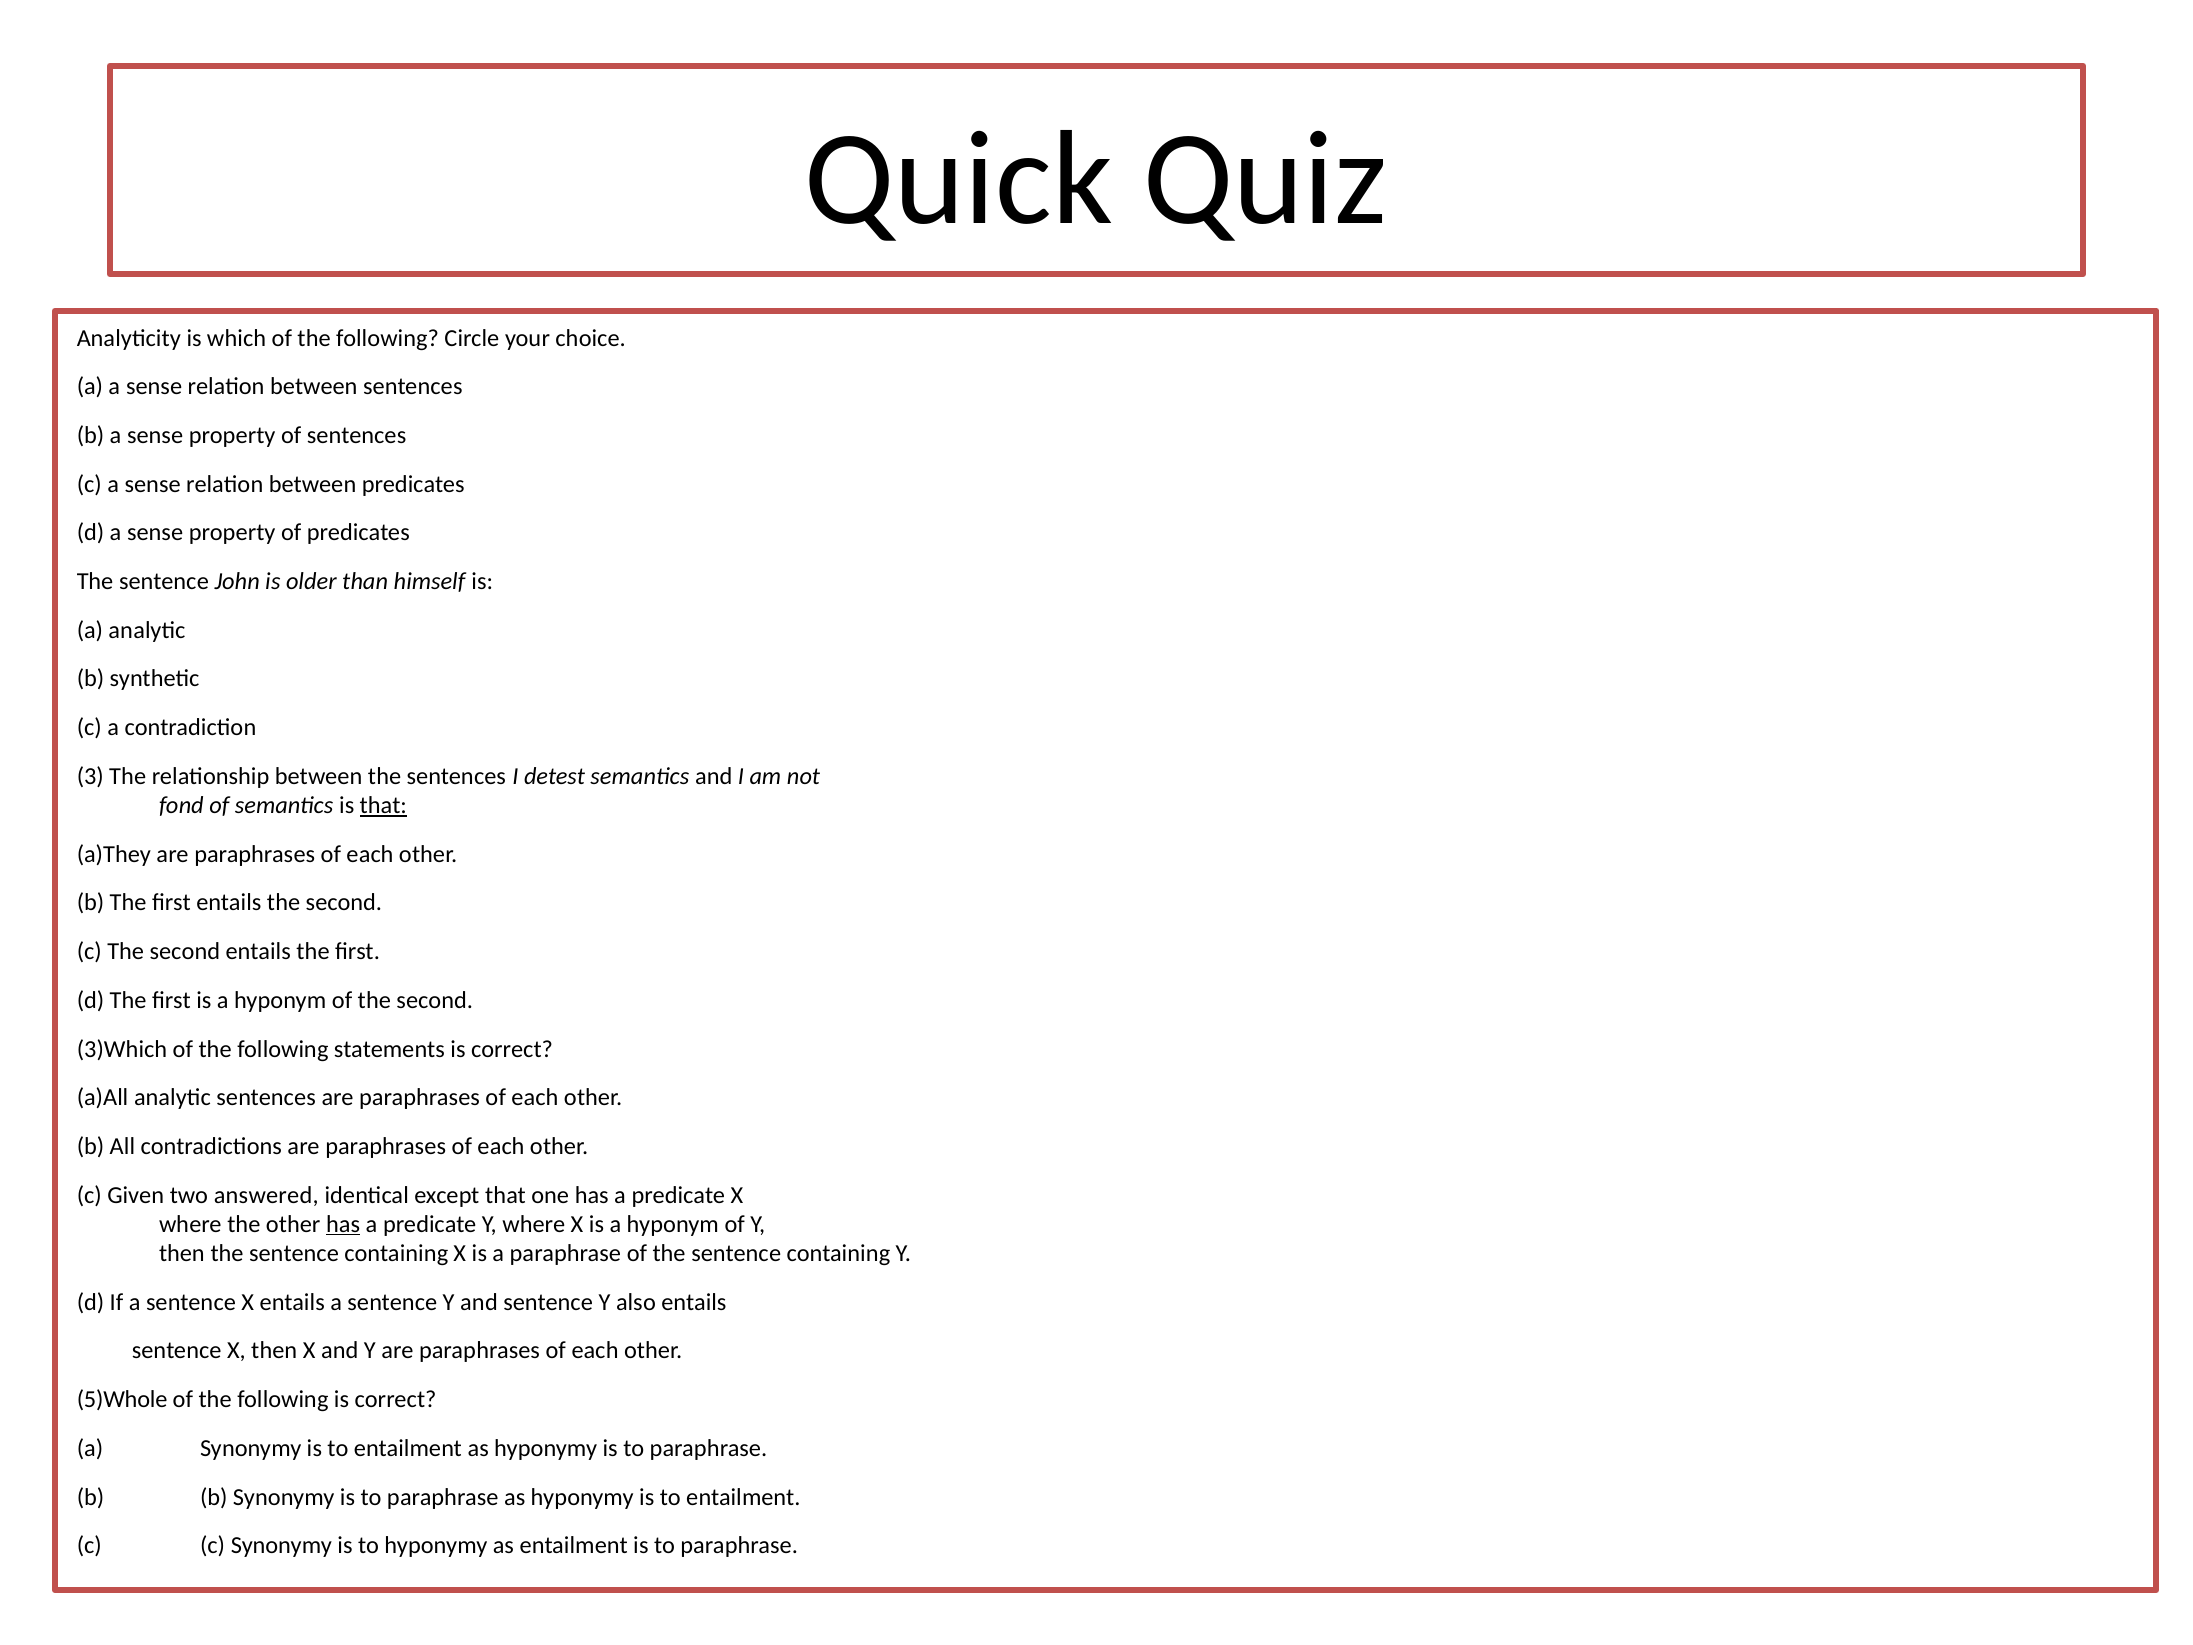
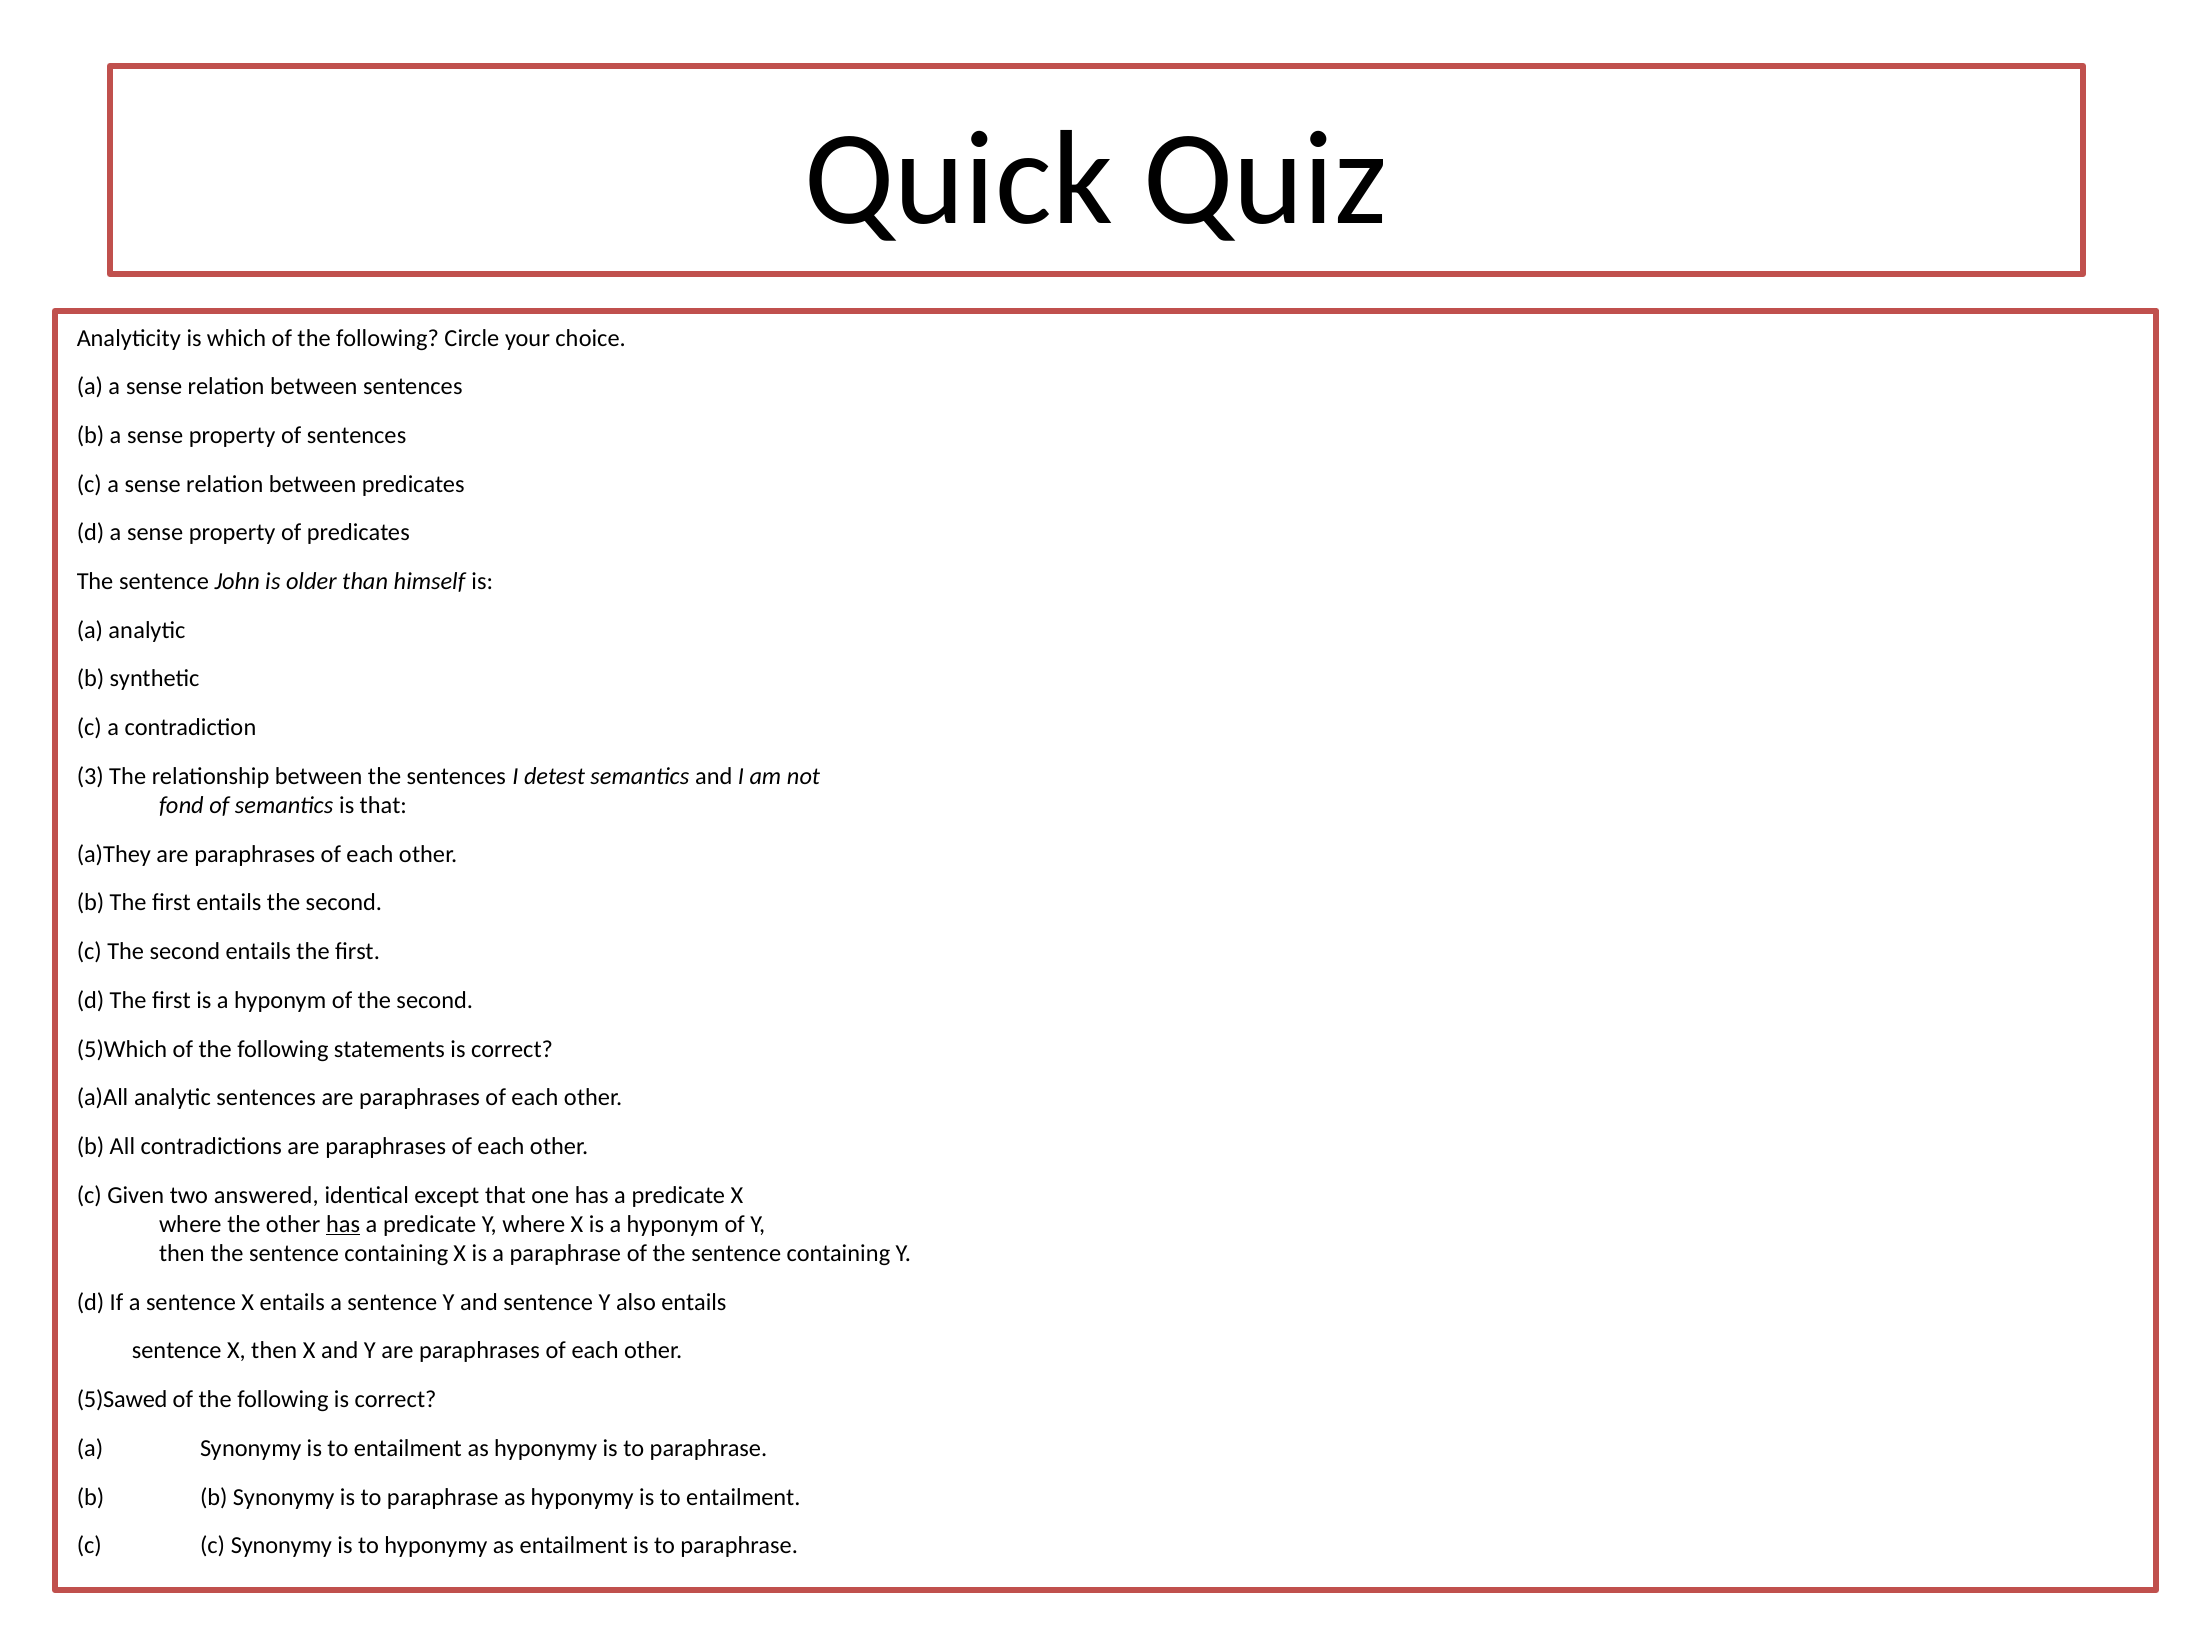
that underline: present -> none (383, 805)
3)Which: 3)Which -> 5)Which (122, 1049)
5)Whole: 5)Whole -> 5)Sawed (122, 1399)
